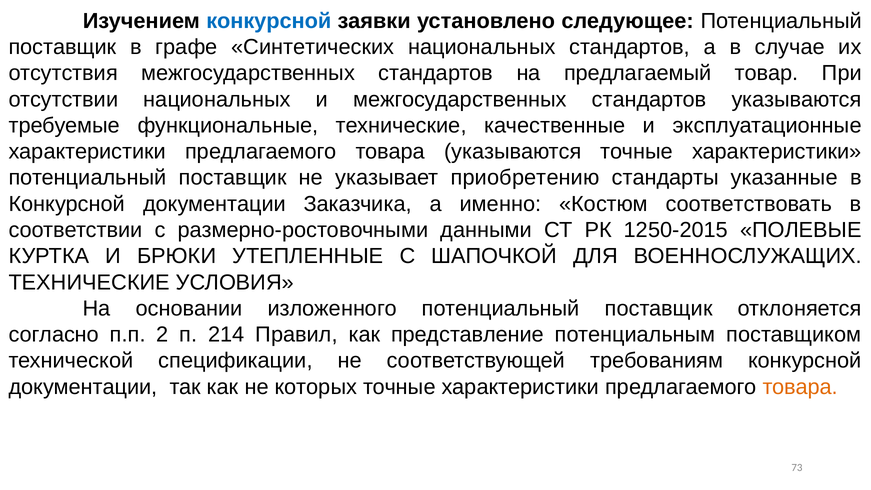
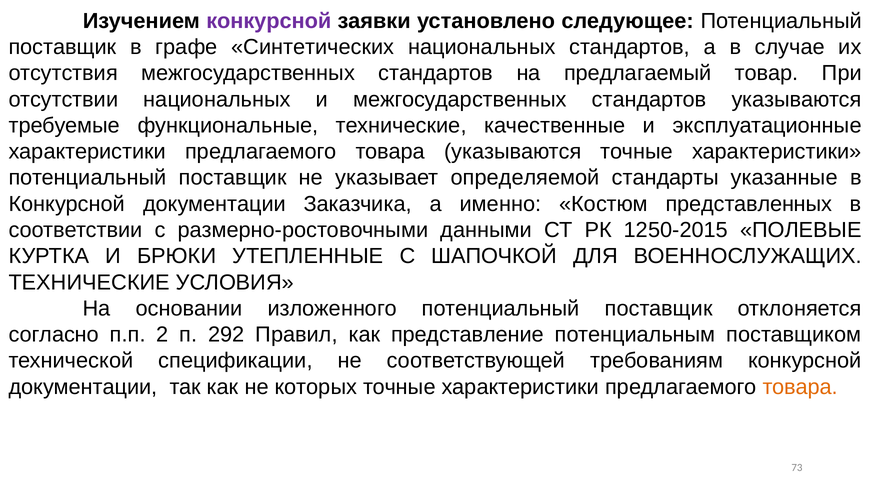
конкурсной colour: blue -> purple (269, 21)
приобретению: приобретению -> определяемой (525, 178)
соответствовать: соответствовать -> представленных (749, 204)
214: 214 -> 292 (226, 335)
